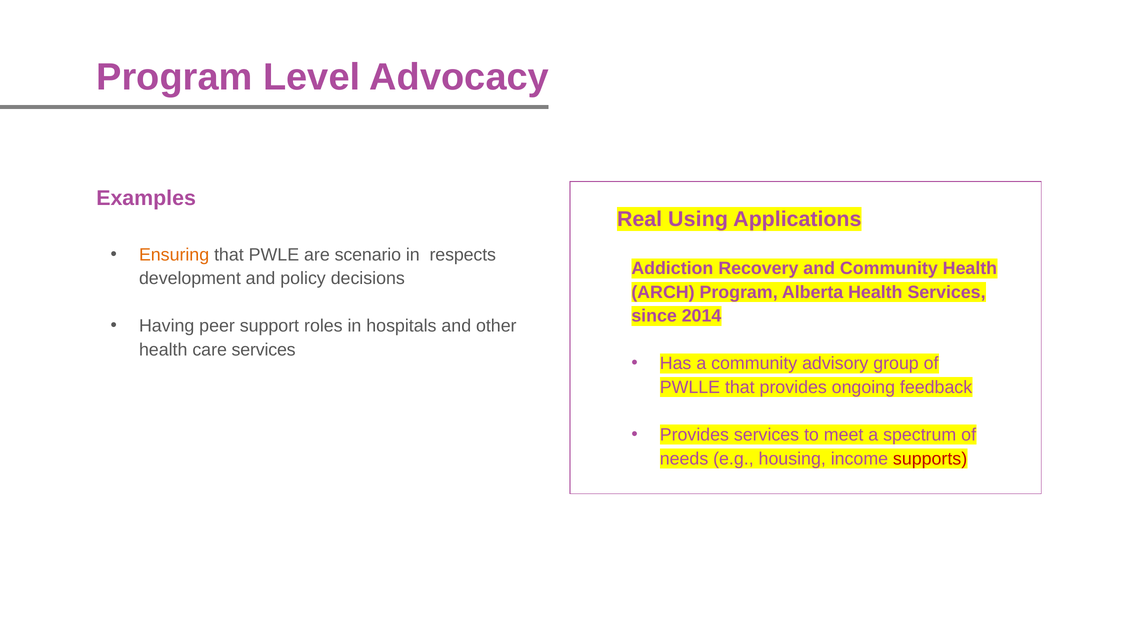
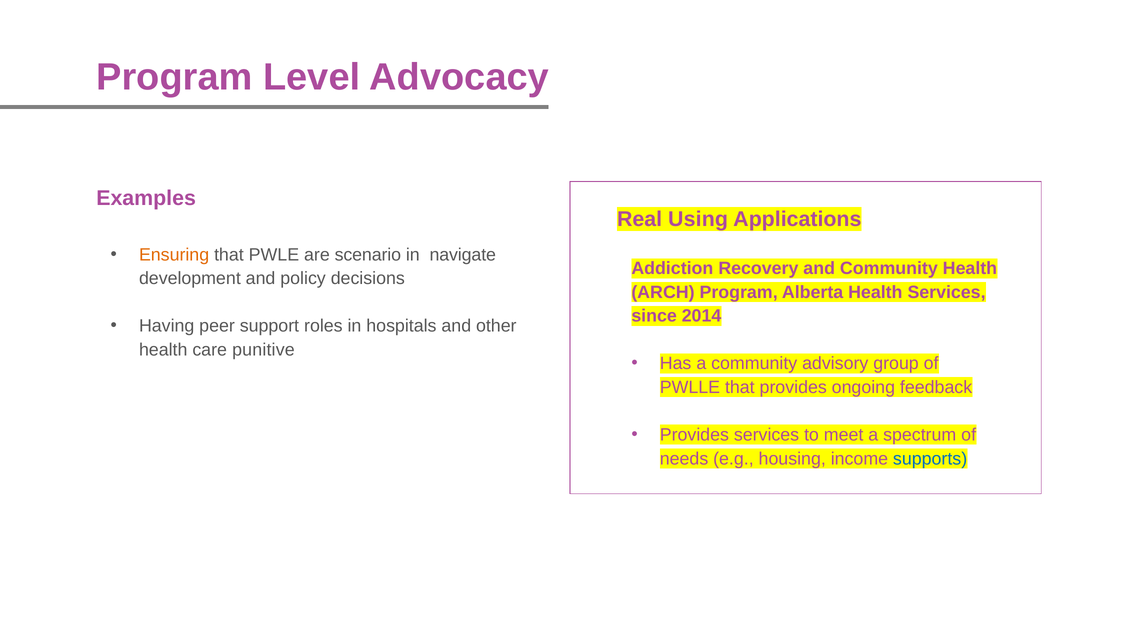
respects: respects -> navigate (463, 255)
care services: services -> punitive (263, 350)
supports colour: red -> blue (930, 459)
